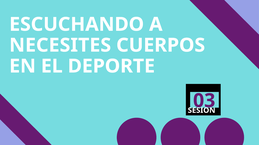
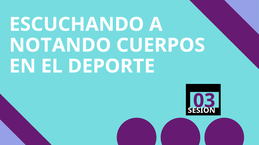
NECESITES: NECESITES -> NOTANDO (60, 45)
